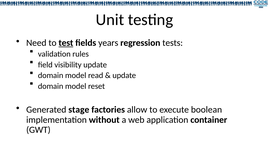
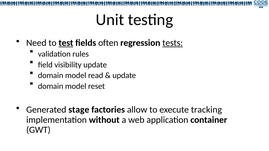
years: years -> often (108, 43)
tests underline: none -> present (173, 43)
boolean: boolean -> tracking (206, 110)
